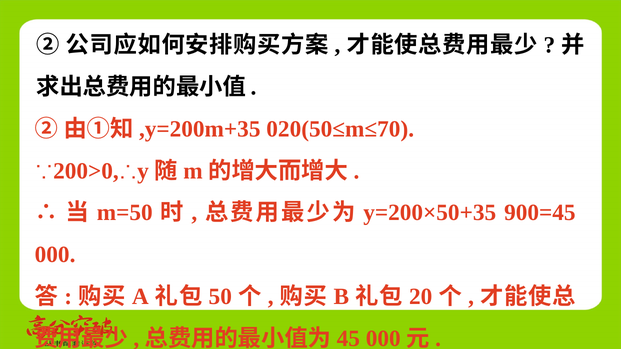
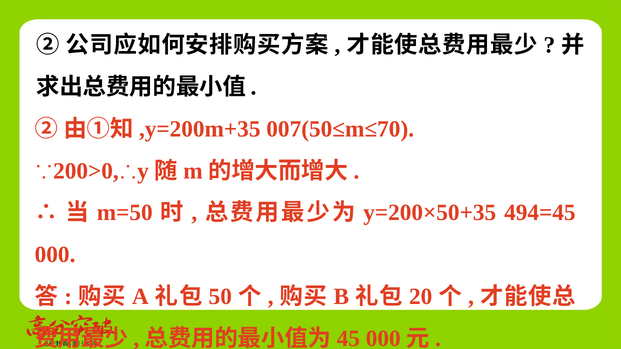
020(50≤m≤70: 020(50≤m≤70 -> 007(50≤m≤70 (340, 129)
900=45: 900=45 -> 494=45 (540, 213)
